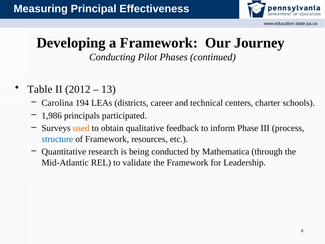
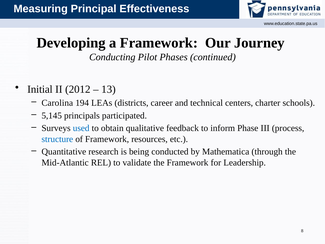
Table: Table -> Initial (40, 89)
1,986: 1,986 -> 5,145 (52, 115)
used colour: orange -> blue (81, 128)
